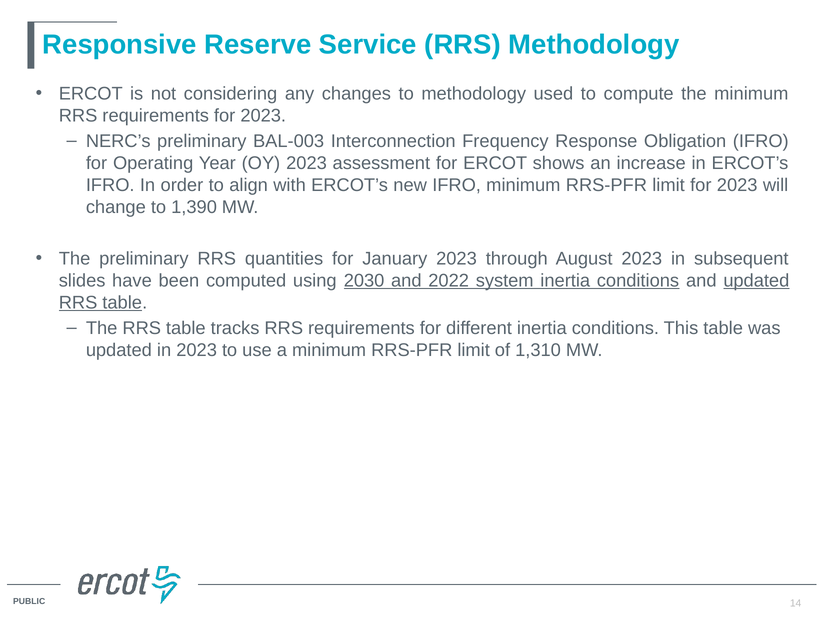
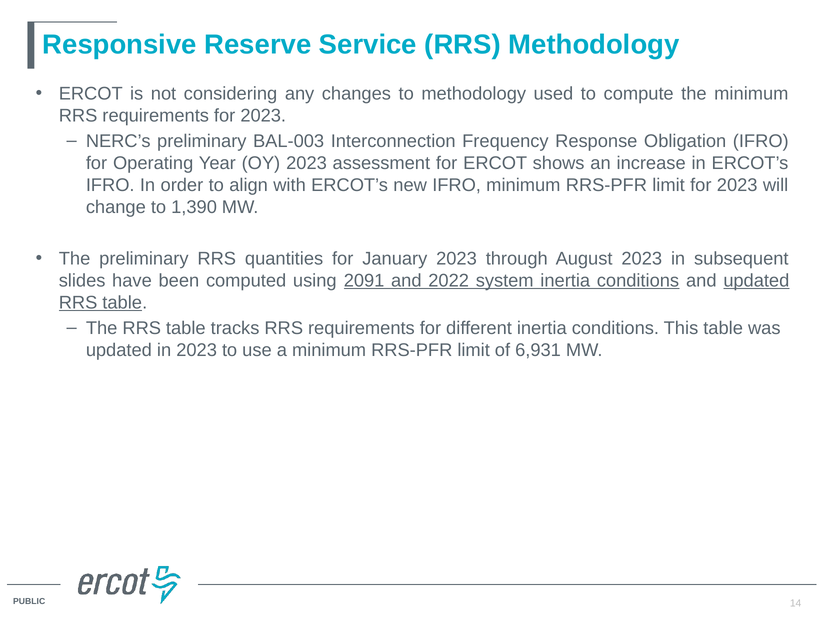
2030: 2030 -> 2091 (364, 280)
1,310: 1,310 -> 6,931 (538, 350)
